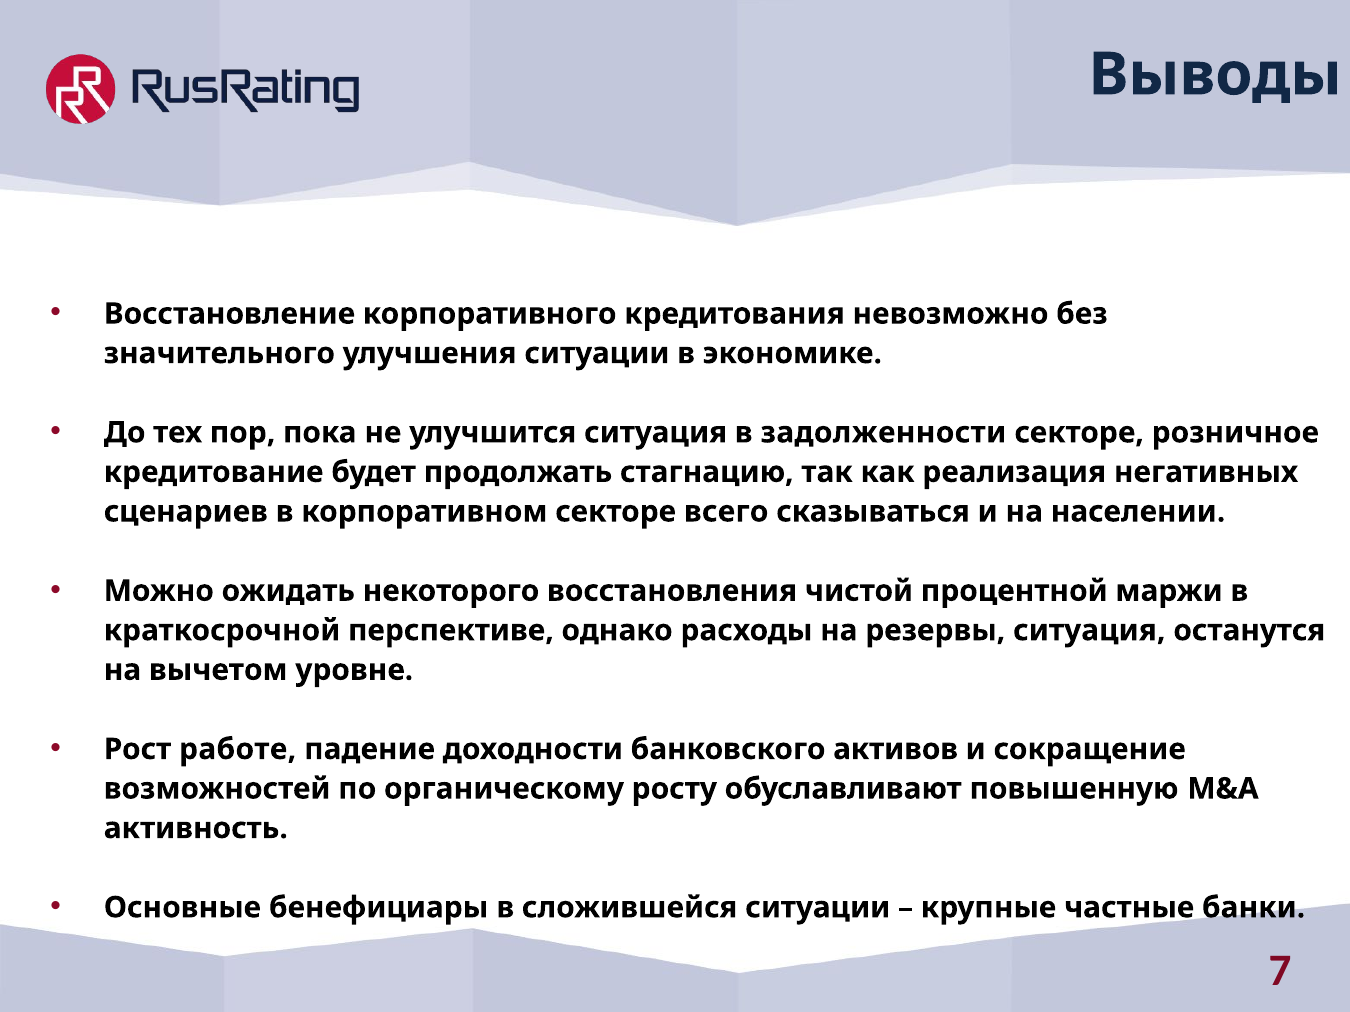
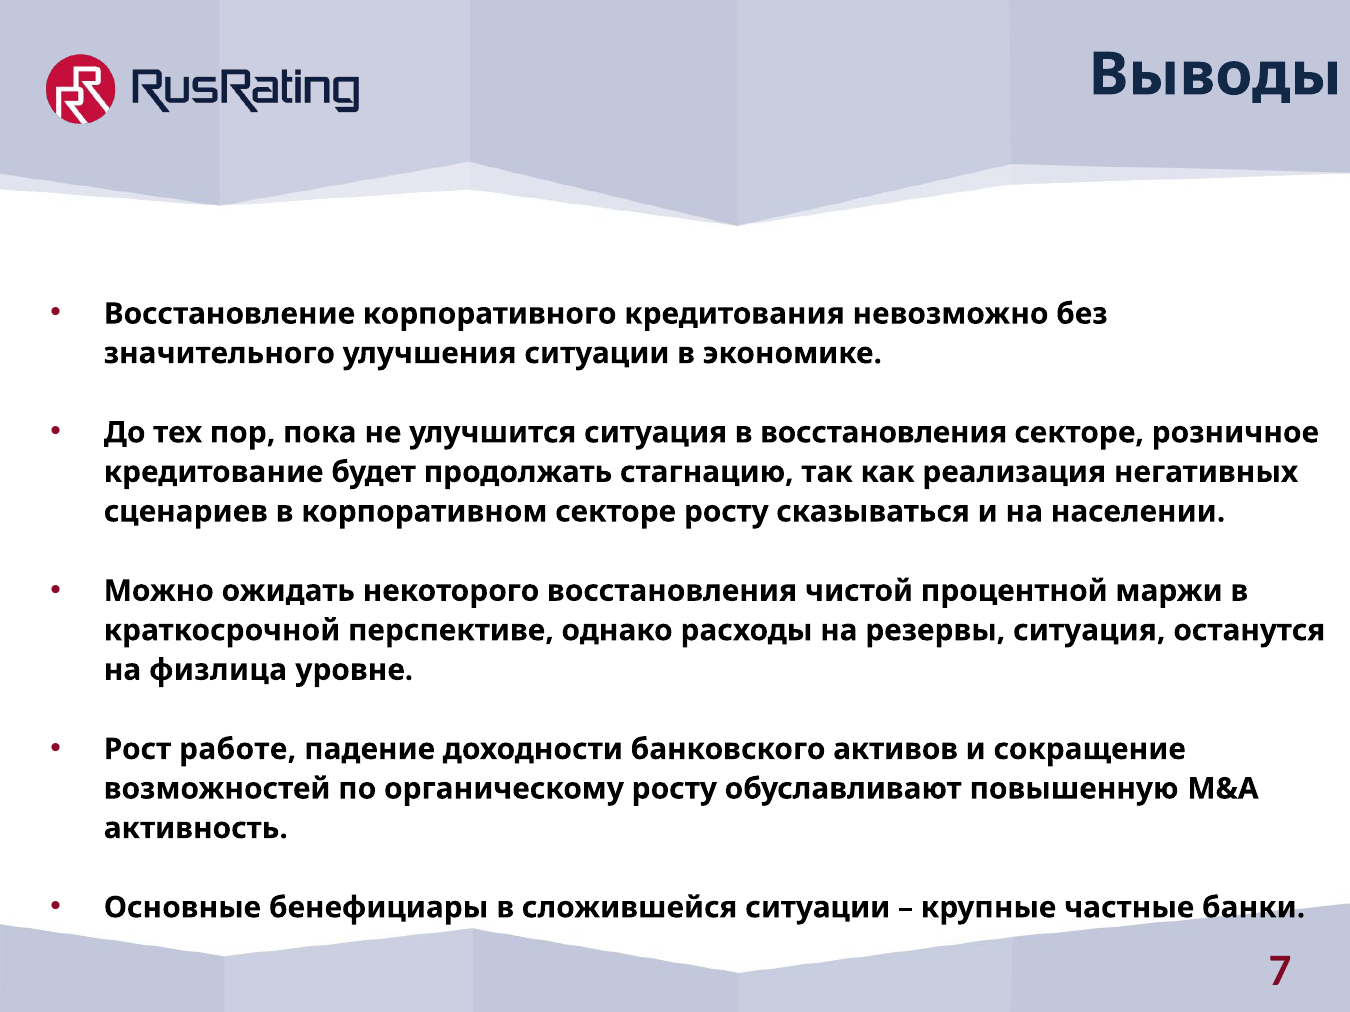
в задолженности: задолженности -> восстановления (884, 433)
секторе всего: всего -> росту (726, 512)
вычетом: вычетом -> физлица (218, 670)
